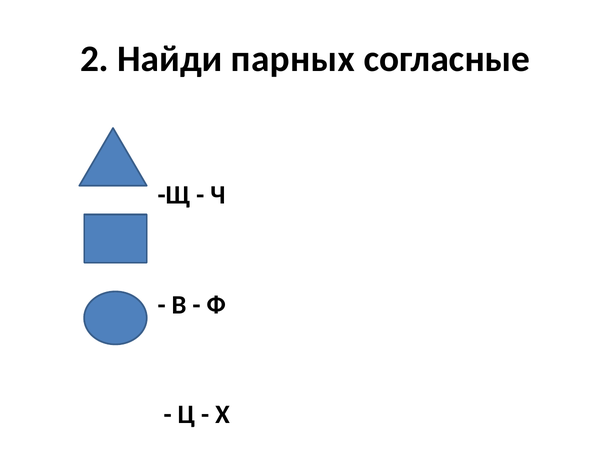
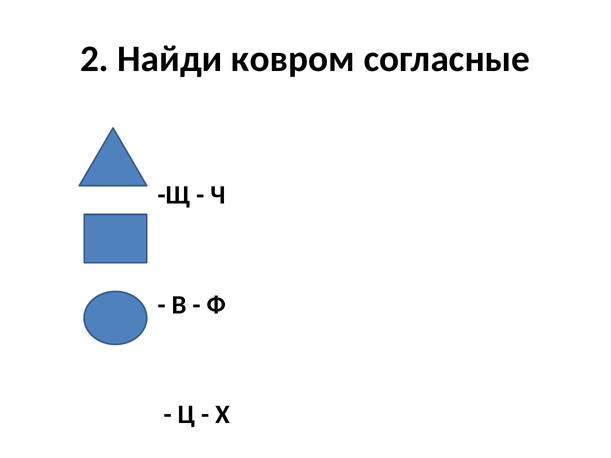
парных: парных -> ковром (293, 59)
